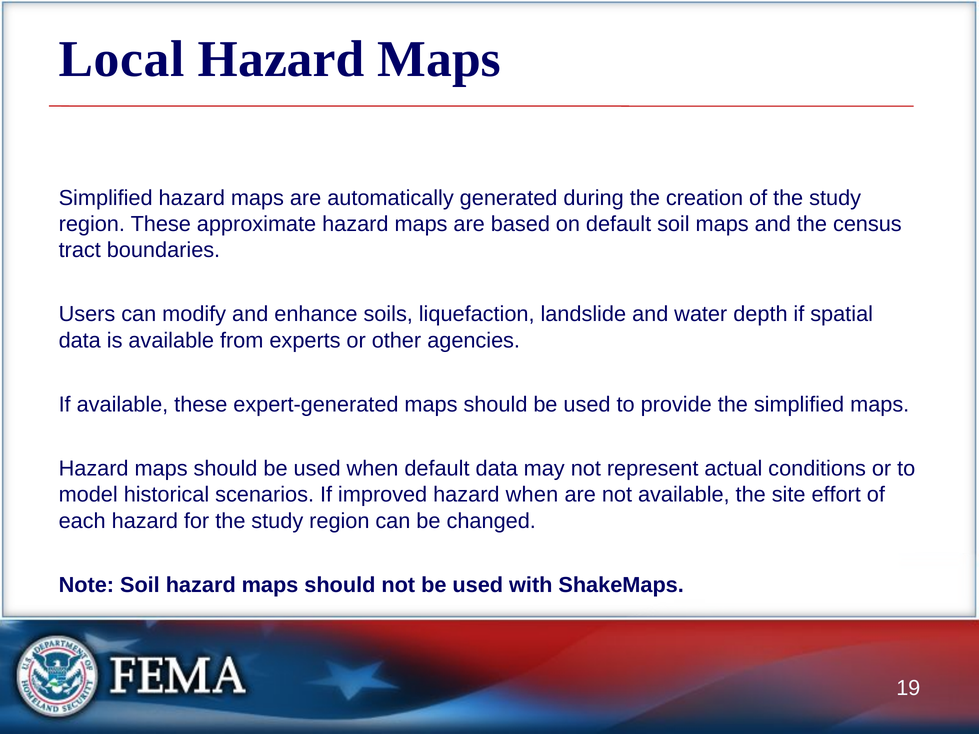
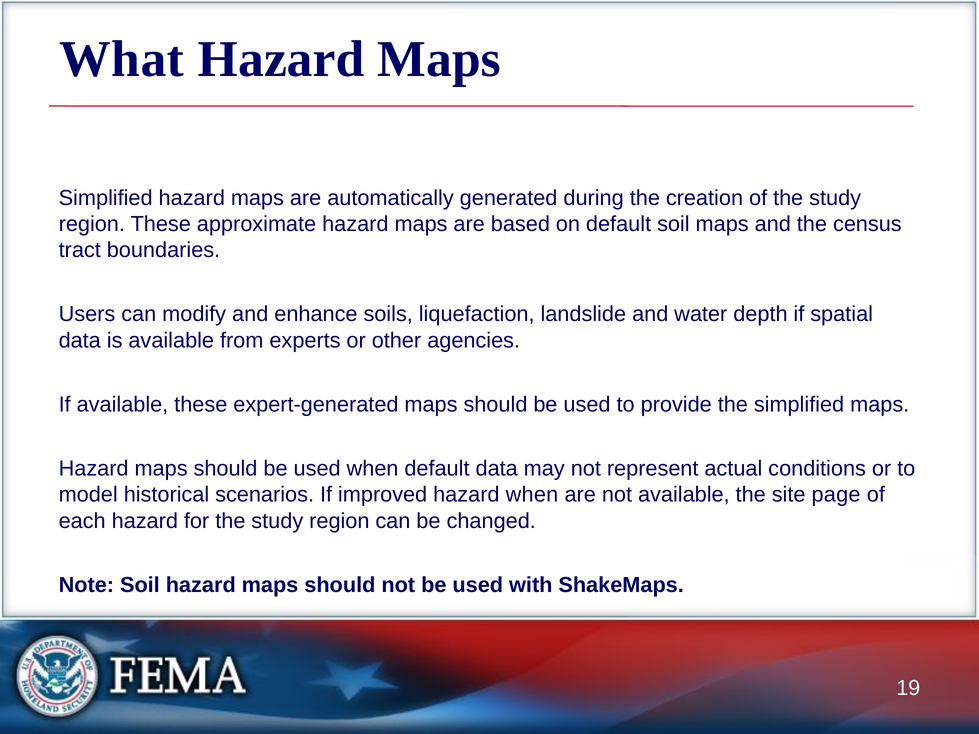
Local: Local -> What (122, 59)
effort: effort -> page (836, 495)
